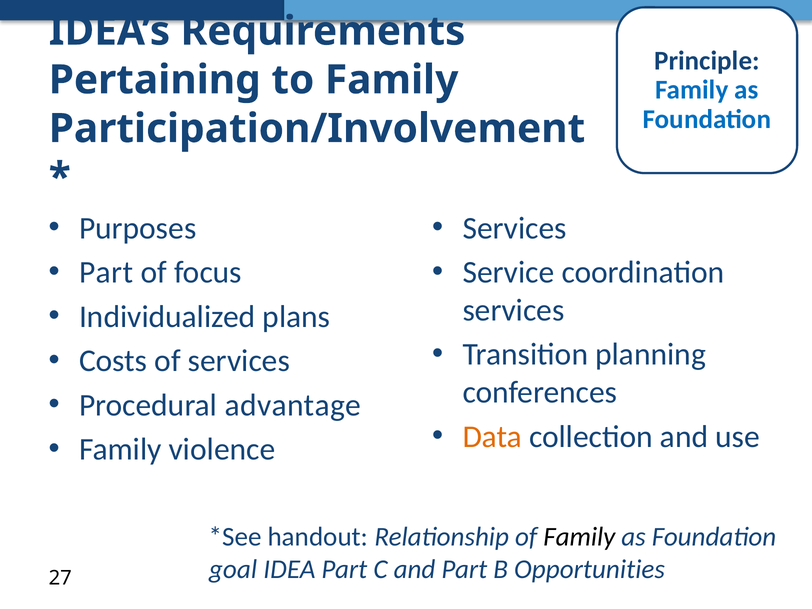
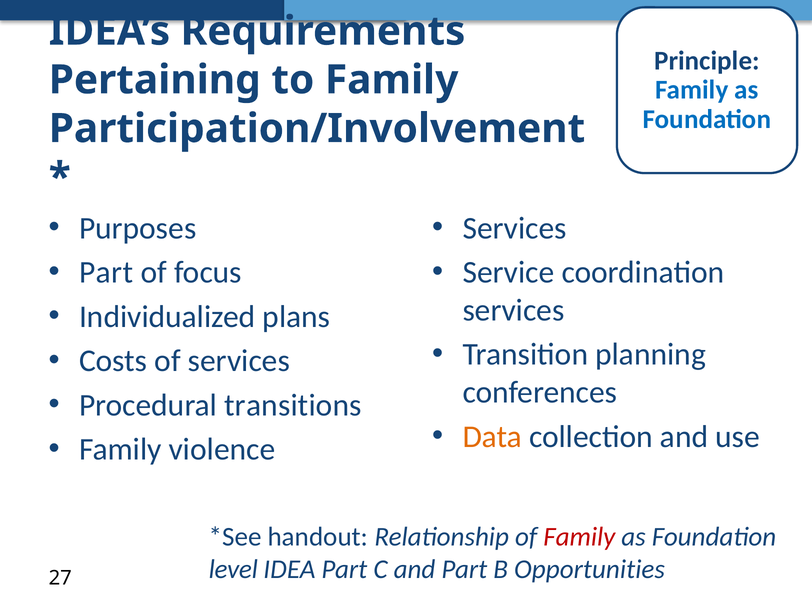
advantage: advantage -> transitions (293, 405)
Family colour: black -> red (579, 537)
goal: goal -> level (233, 569)
